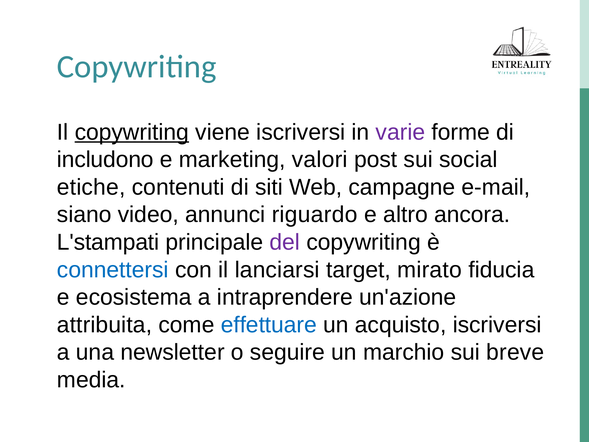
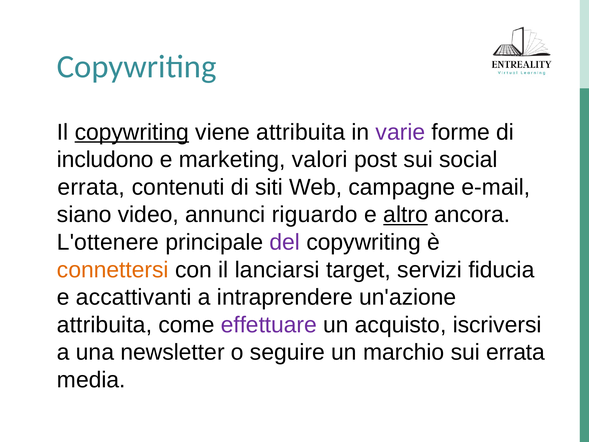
viene iscriversi: iscriversi -> attribuita (301, 132)
etiche: etiche -> errata (91, 187)
altro underline: none -> present (406, 215)
L'stampati: L'stampati -> L'ottenere (108, 242)
connettersi colour: blue -> orange (113, 270)
mirato: mirato -> servizi (430, 270)
ecosistema: ecosistema -> accattivanti (134, 297)
effettuare colour: blue -> purple (269, 325)
sui breve: breve -> errata (516, 352)
